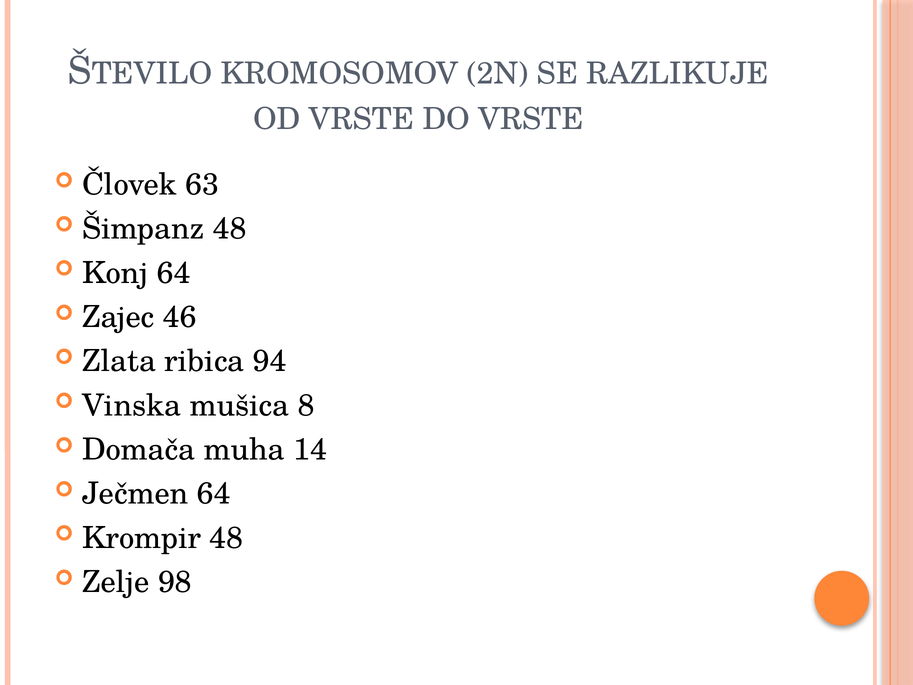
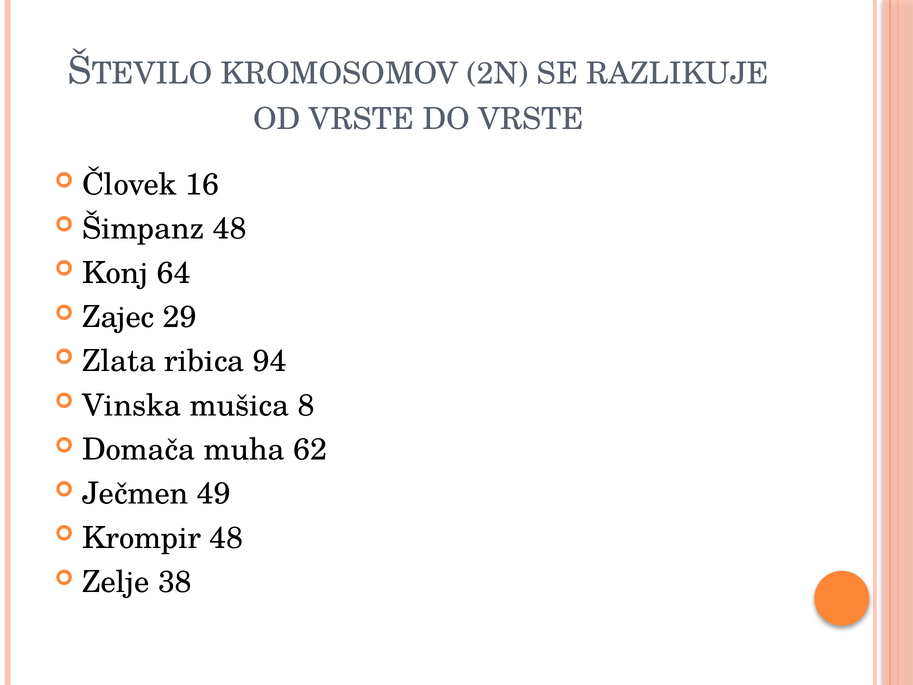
63: 63 -> 16 (202, 185)
46: 46 -> 29 (180, 317)
14: 14 -> 62 (310, 450)
Ječmen 64: 64 -> 49 (214, 494)
98: 98 -> 38 (175, 582)
